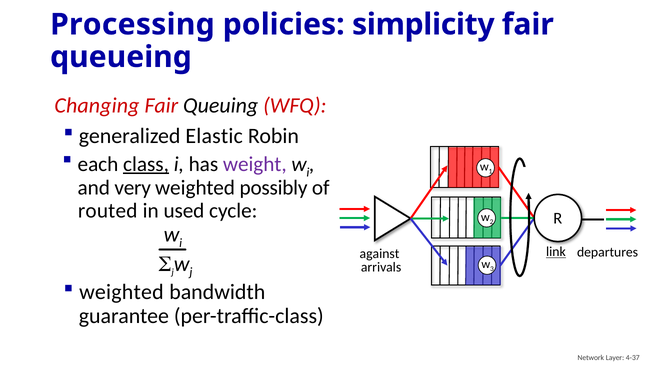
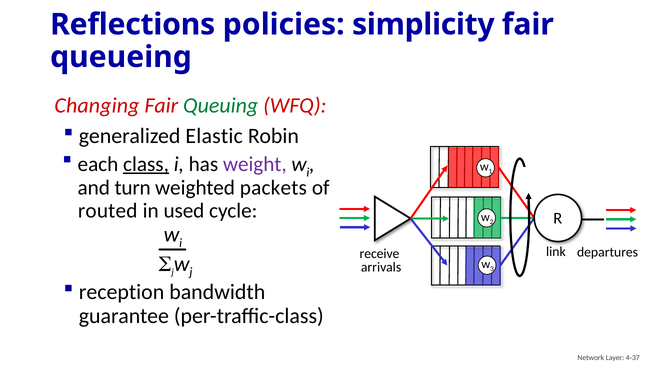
Processing: Processing -> Reflections (133, 24)
Queuing colour: black -> green (221, 105)
very: very -> turn (133, 188)
possibly: possibly -> packets (273, 188)
link underline: present -> none (556, 252)
against: against -> receive (380, 254)
weighted: weighted -> reception (122, 292)
